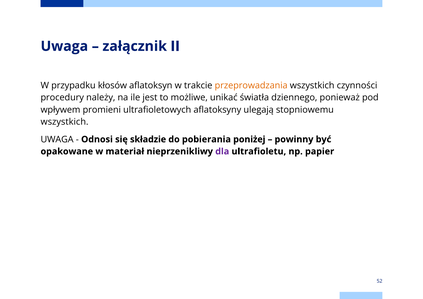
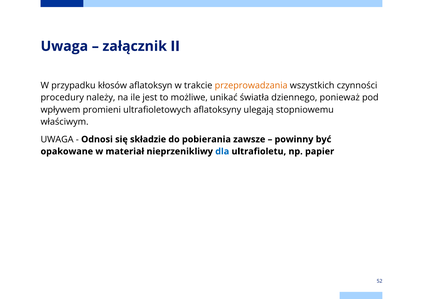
wszystkich: wszystkich -> właściwym (65, 122)
poniżej: poniżej -> zawsze (249, 139)
dla colour: purple -> blue (222, 151)
